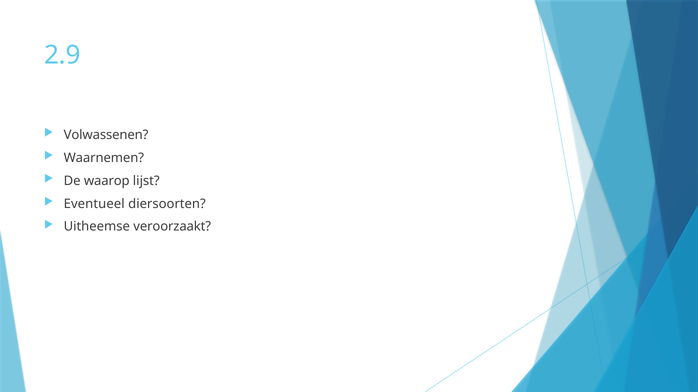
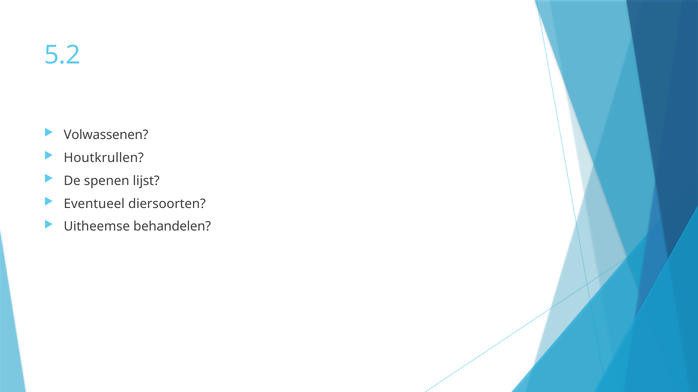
2.9: 2.9 -> 5.2 (62, 55)
Waarnemen: Waarnemen -> Houtkrullen (104, 158)
waarop: waarop -> spenen (107, 181)
veroorzaakt: veroorzaakt -> behandelen (172, 227)
